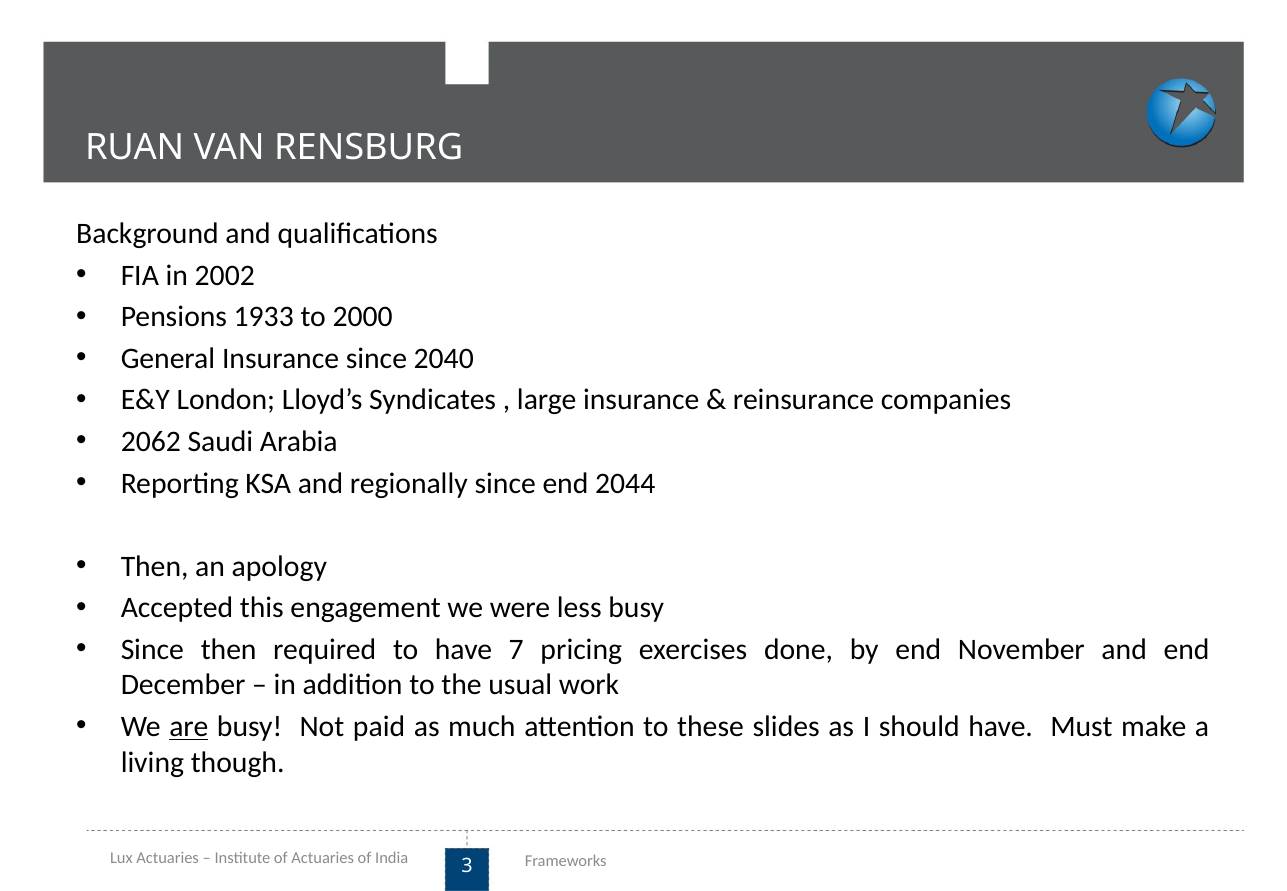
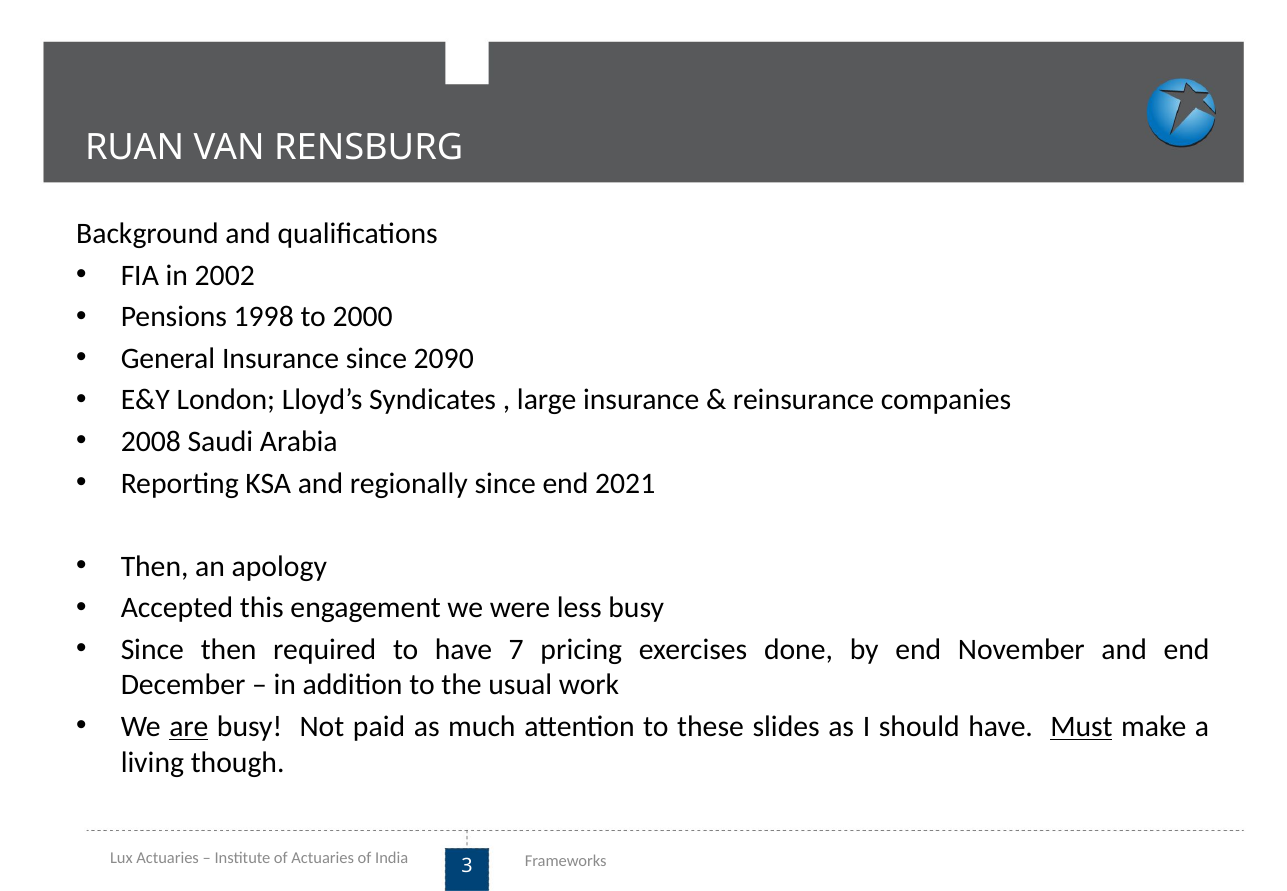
1933: 1933 -> 1998 (264, 317)
2040: 2040 -> 2090 (444, 358)
2062: 2062 -> 2008 (151, 442)
2044: 2044 -> 2021 (625, 483)
Must underline: none -> present (1081, 727)
